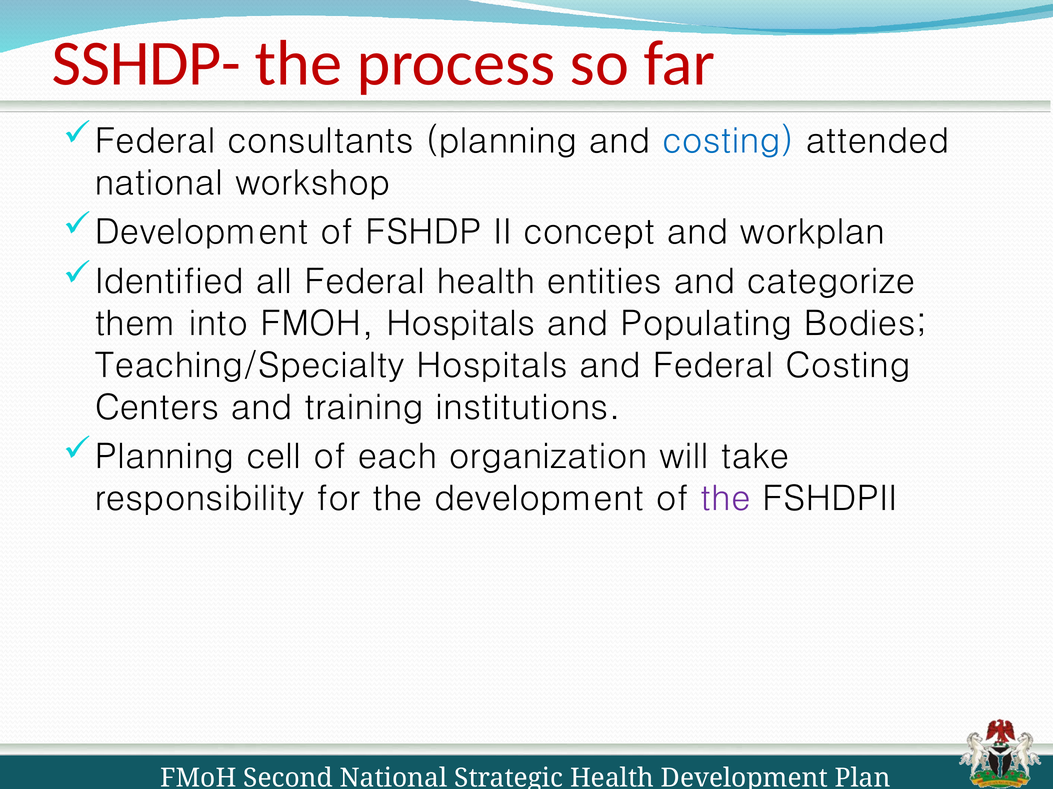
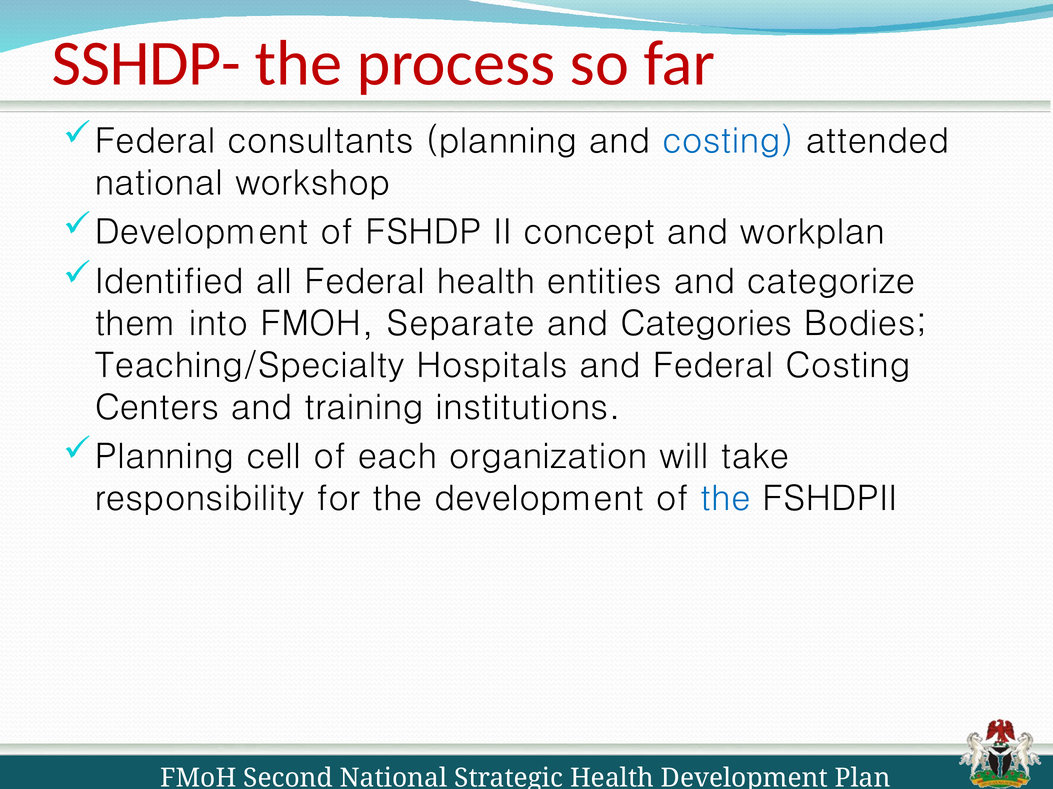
FMOH Hospitals: Hospitals -> Separate (460, 324)
Populating: Populating -> Categories (706, 324)
the colour: purple -> blue (726, 499)
